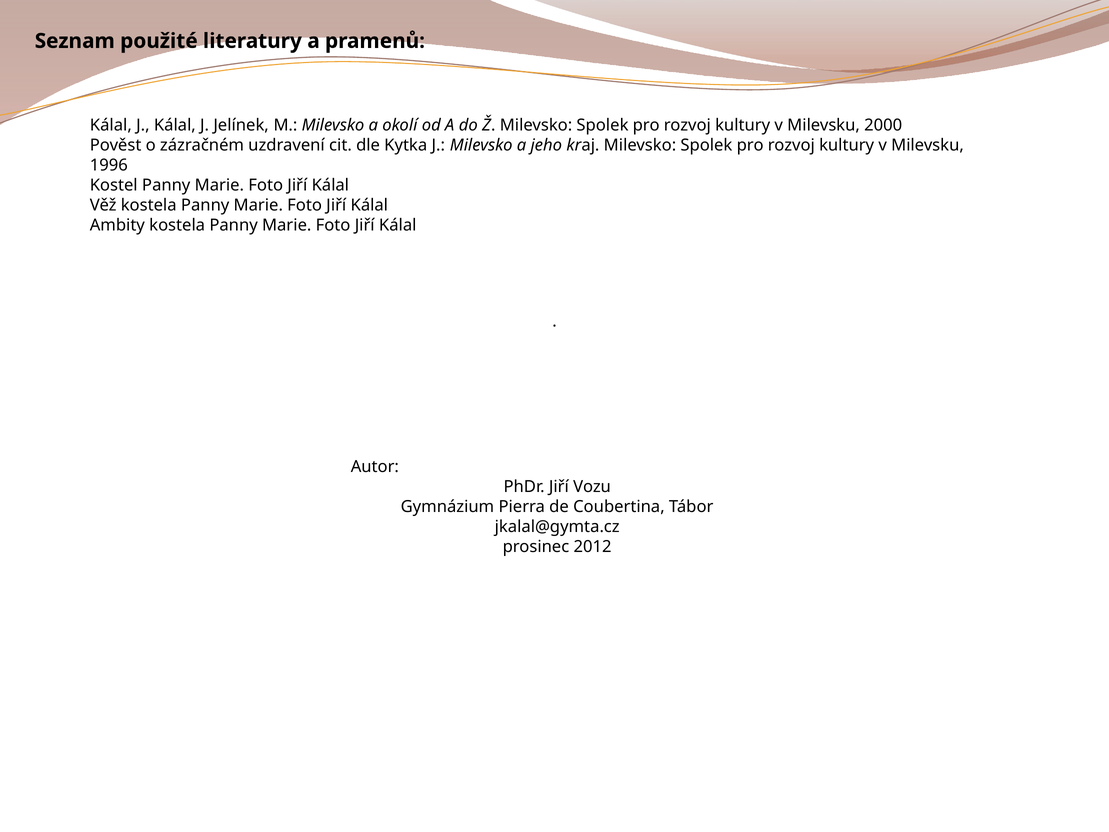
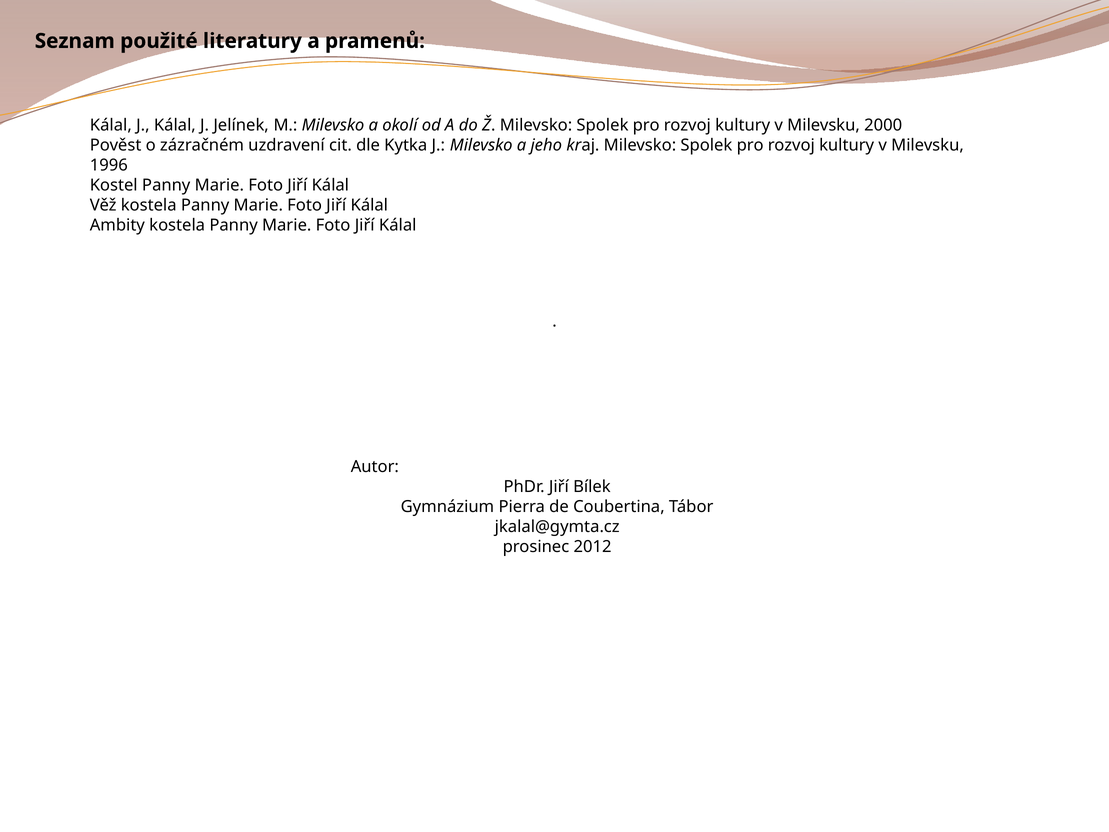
Vozu: Vozu -> Bílek (592, 486)
